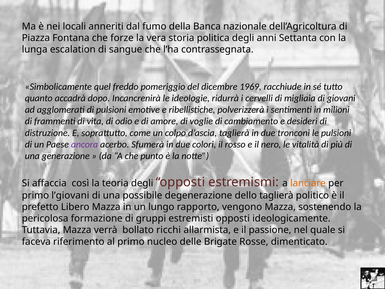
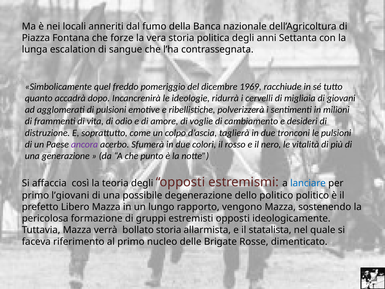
lanciare colour: orange -> blue (308, 183)
dello taglierà: taglierà -> politico (276, 195)
bollato ricchi: ricchi -> storia (169, 230)
passione: passione -> statalista (270, 230)
